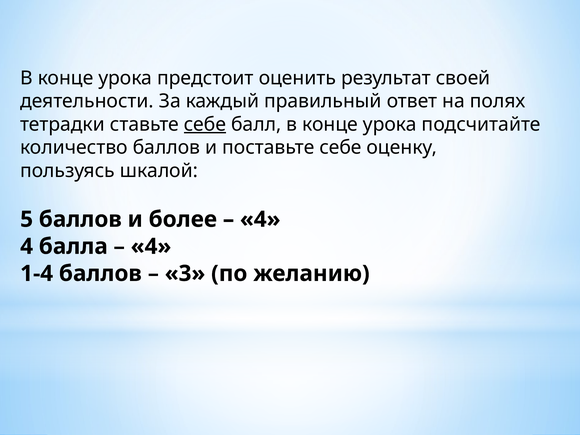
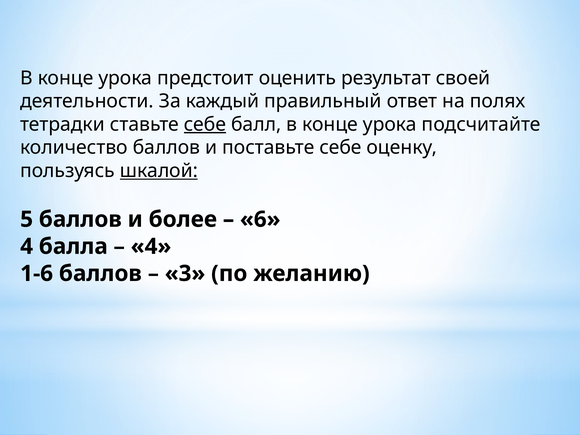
шкалой underline: none -> present (159, 171)
4: 4 -> 6 (260, 219)
1-4: 1-4 -> 1-6 (37, 274)
